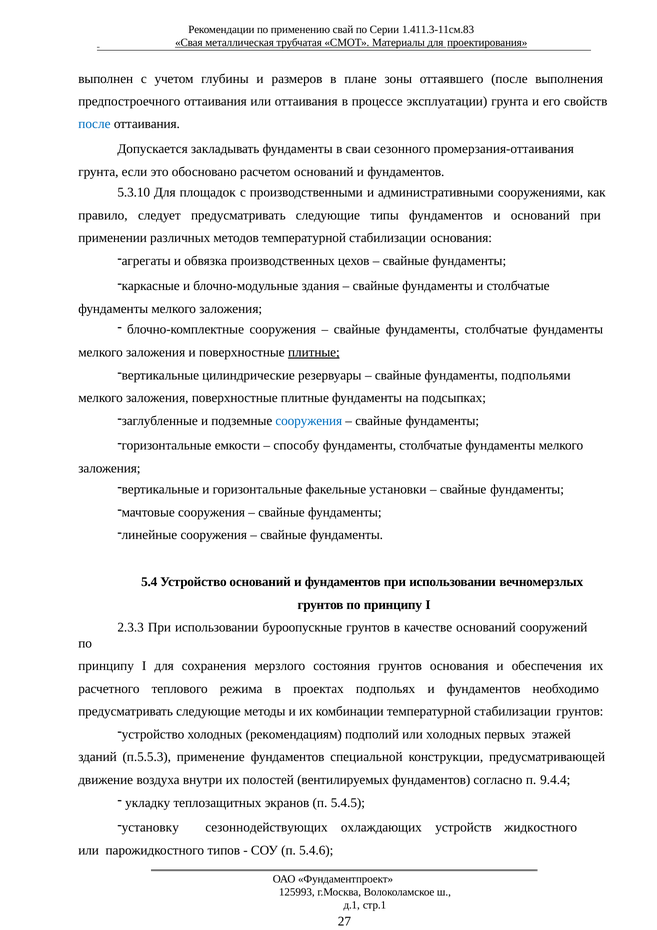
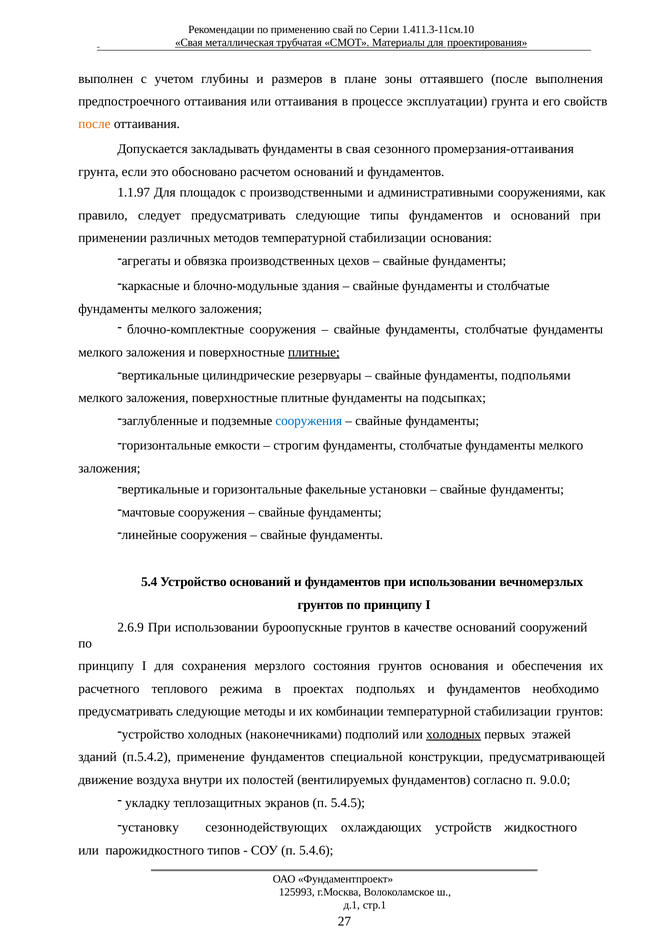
1.411.3-11см.83: 1.411.3-11см.83 -> 1.411.3-11см.10 (438, 30)
после colour: blue -> orange (94, 124)
в сваи: сваи -> свая (358, 149)
5.3.10: 5.3.10 -> 1.1.97 (134, 193)
способу: способу -> строгим (297, 446)
2.3.3: 2.3.3 -> 2.6.9 (131, 627)
рекомендациям: рекомендациям -> наконечниками (294, 734)
холодных underline: none -> present (454, 734)
п.5.5.3: п.5.5.3 -> п.5.4.2 (147, 757)
9.4.4: 9.4.4 -> 9.0.0 (555, 780)
